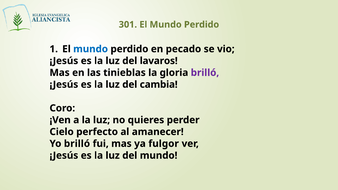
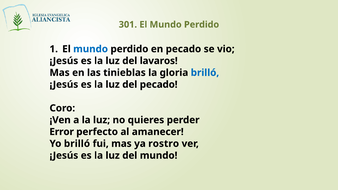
brilló colour: purple -> blue (205, 73)
del cambia: cambia -> pecado (159, 85)
Cielo: Cielo -> Error (62, 132)
fulgor: fulgor -> rostro (164, 144)
